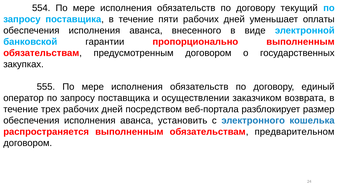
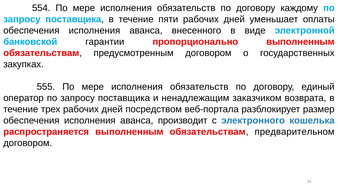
текущий: текущий -> каждому (299, 8)
осуществлении: осуществлении -> ненадлежащим (195, 98)
установить: установить -> производит (183, 121)
